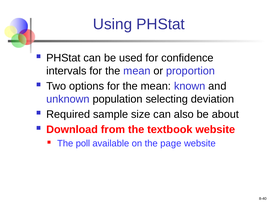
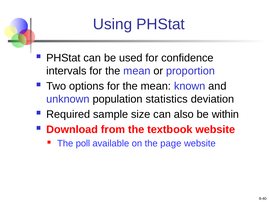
selecting: selecting -> statistics (167, 99)
about: about -> within (225, 114)
